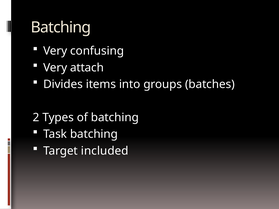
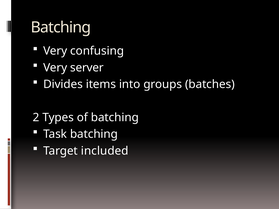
attach: attach -> server (87, 68)
